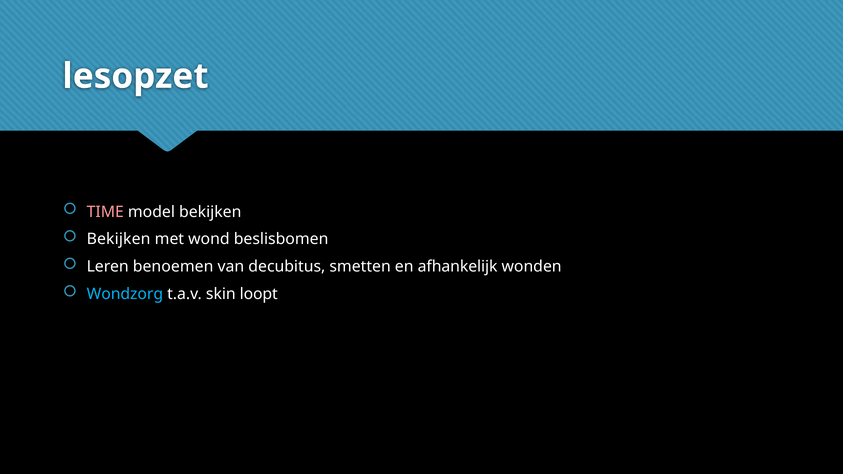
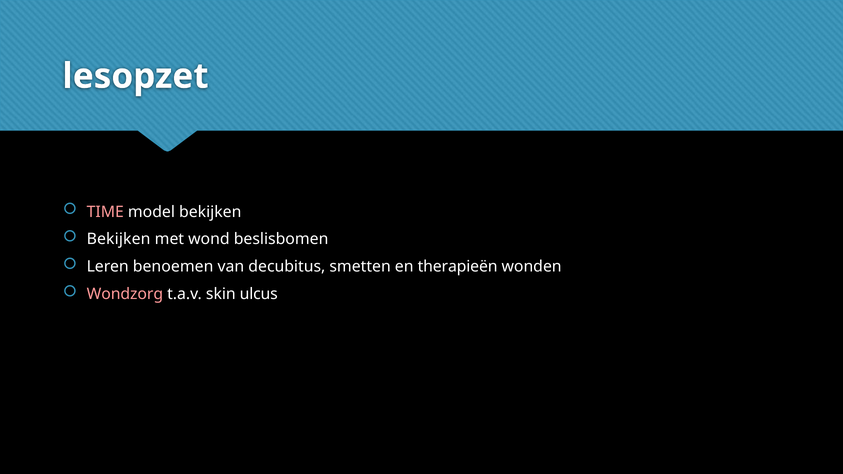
afhankelijk: afhankelijk -> therapieën (458, 267)
Wondzorg colour: light blue -> pink (125, 294)
loopt: loopt -> ulcus (259, 294)
